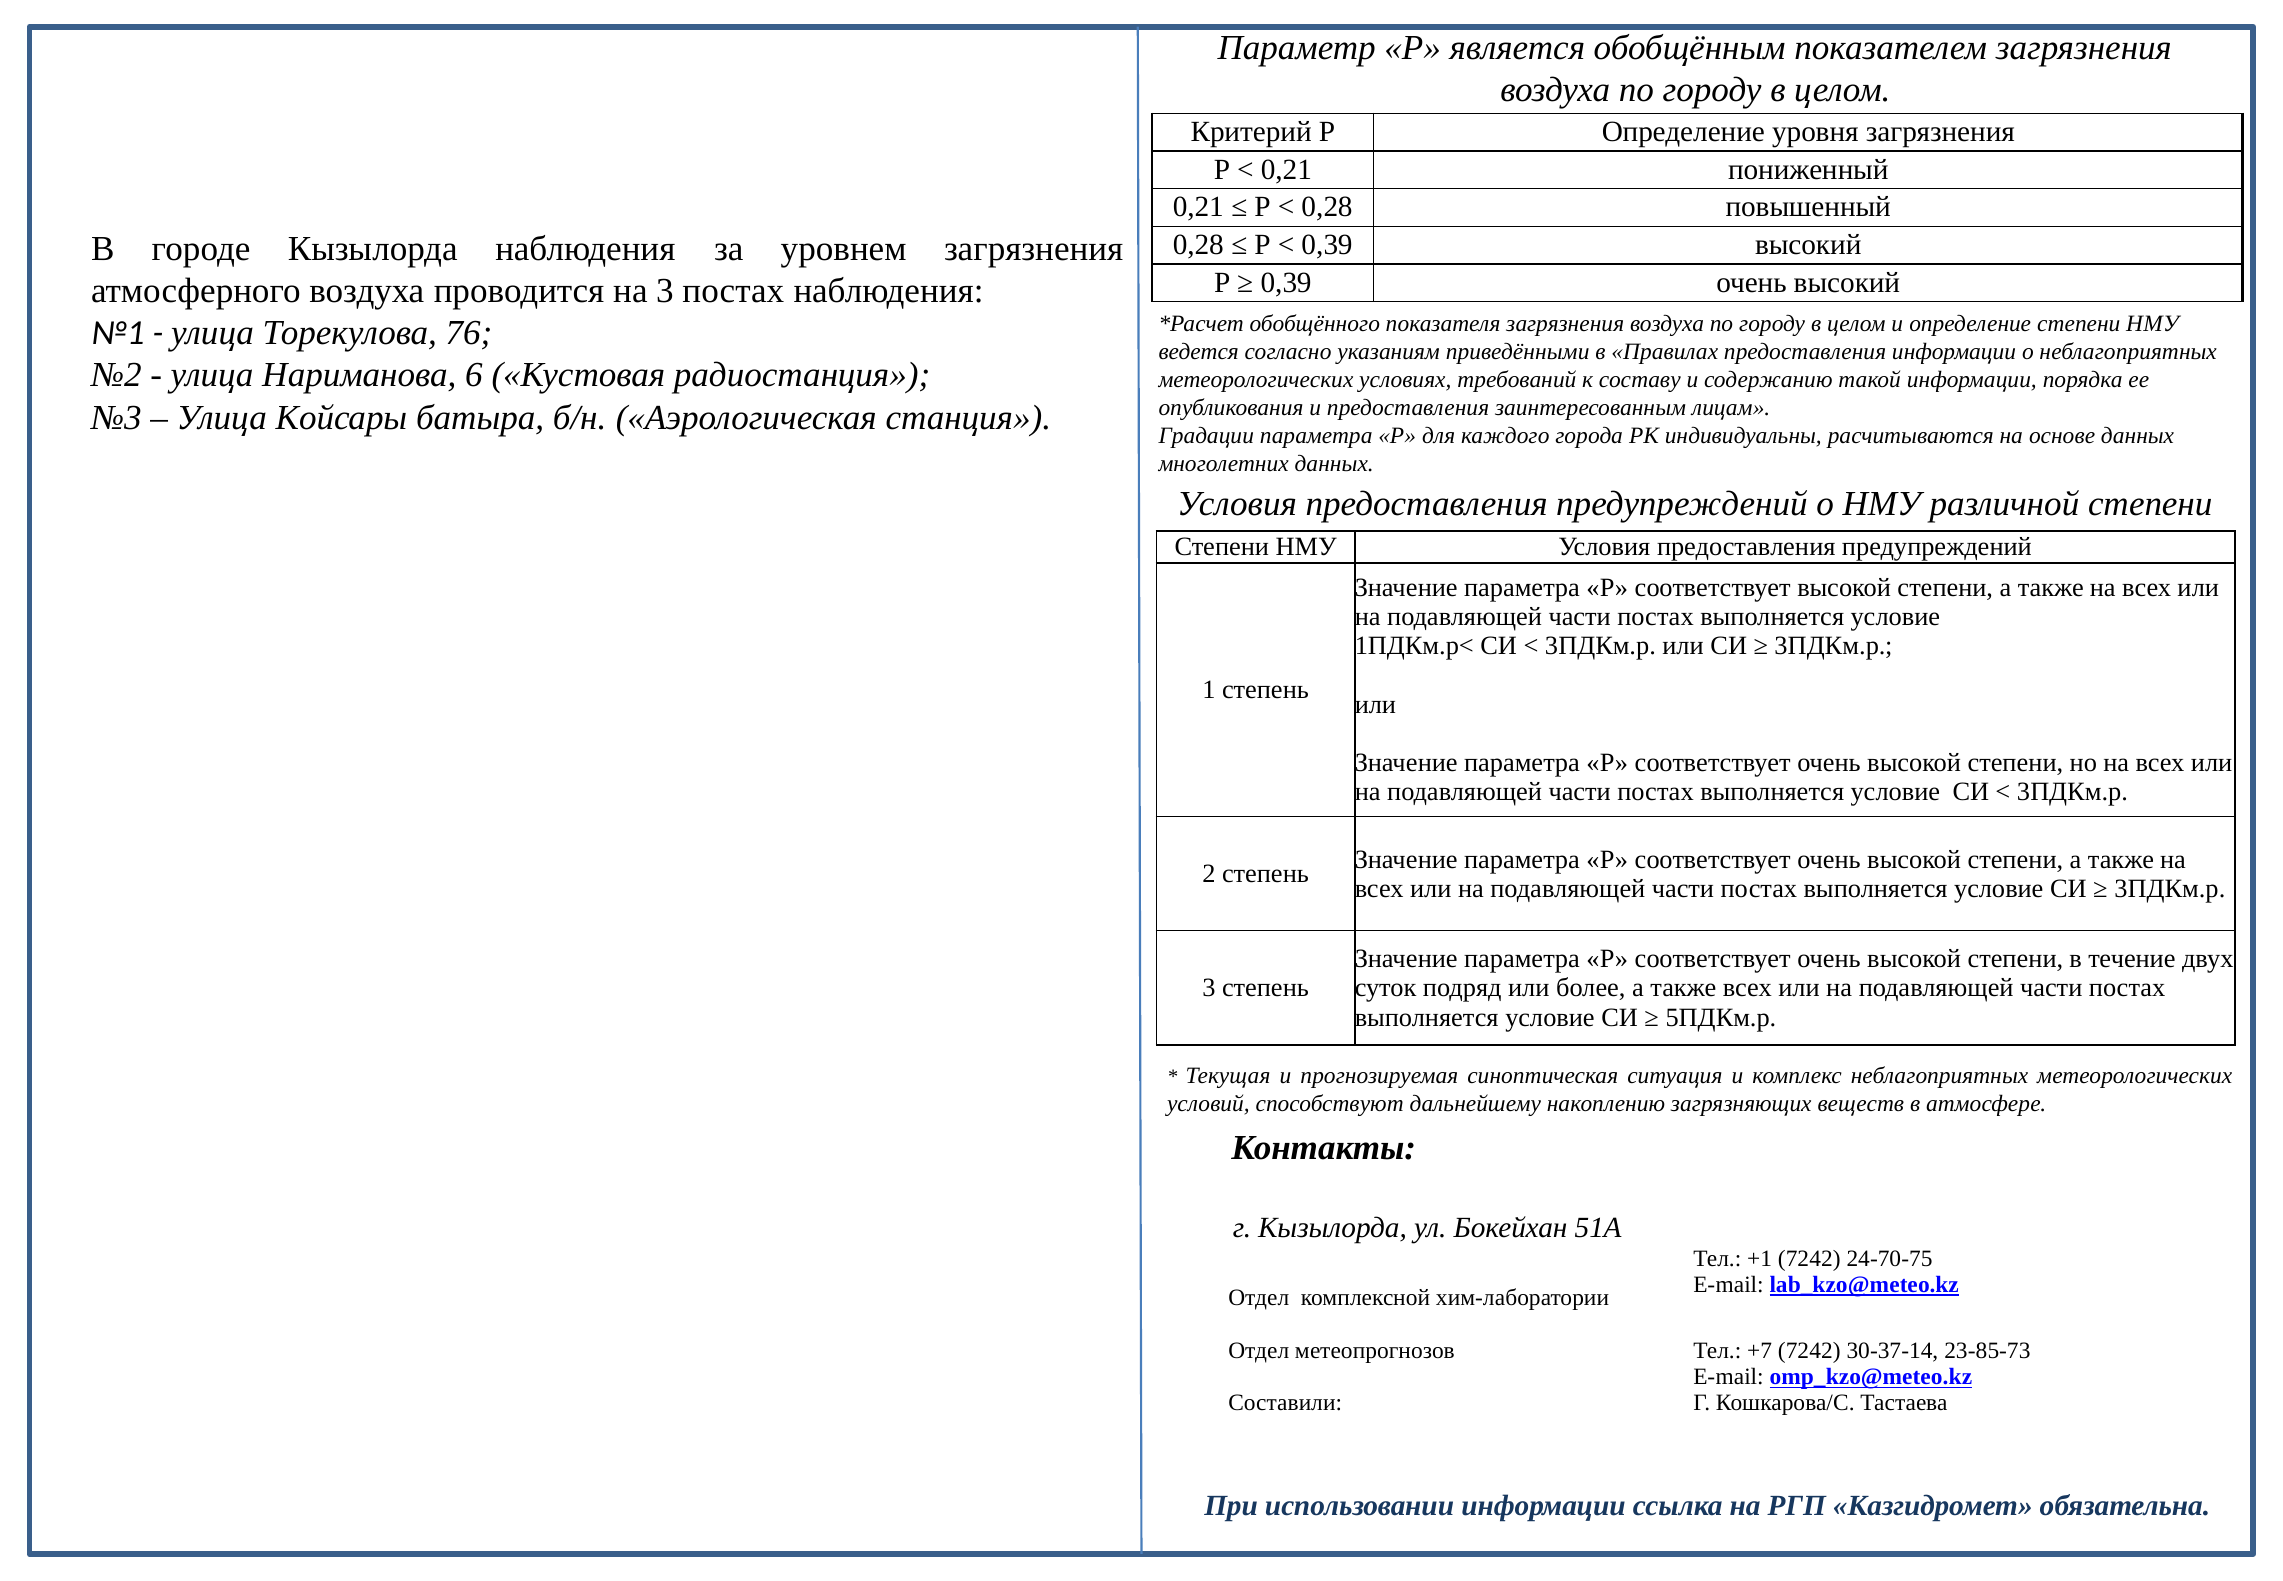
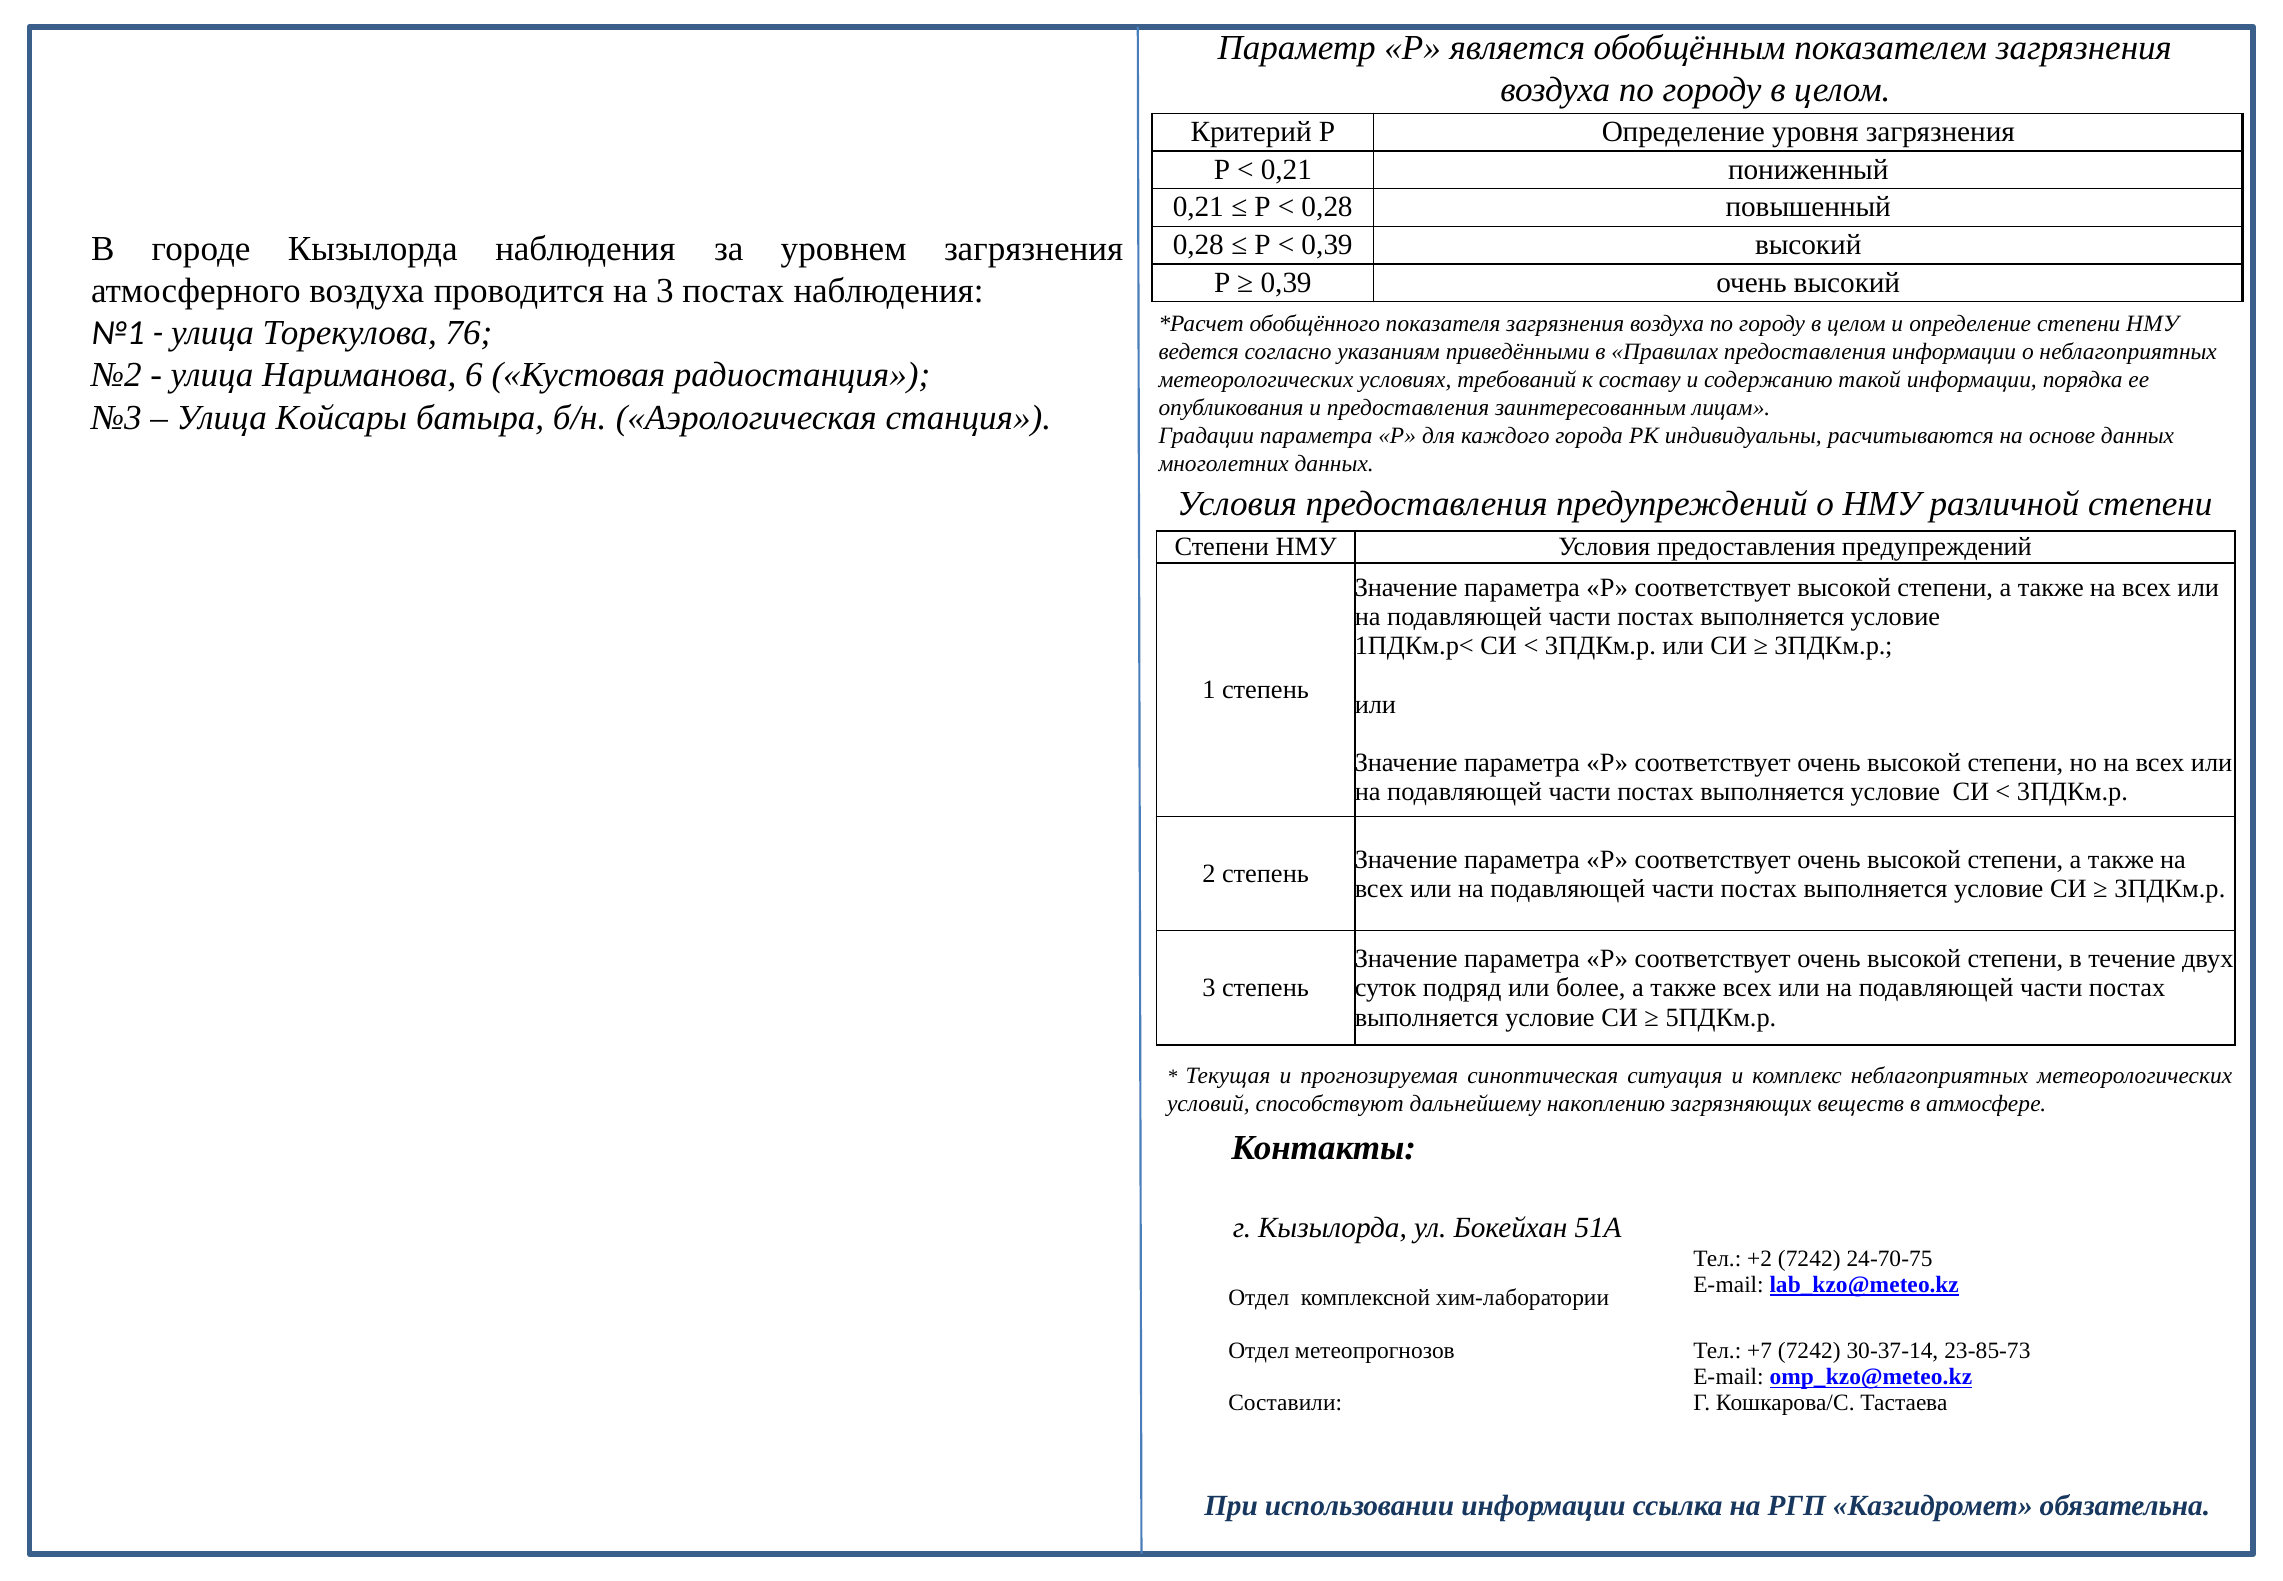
+1: +1 -> +2 (1760, 1258)
